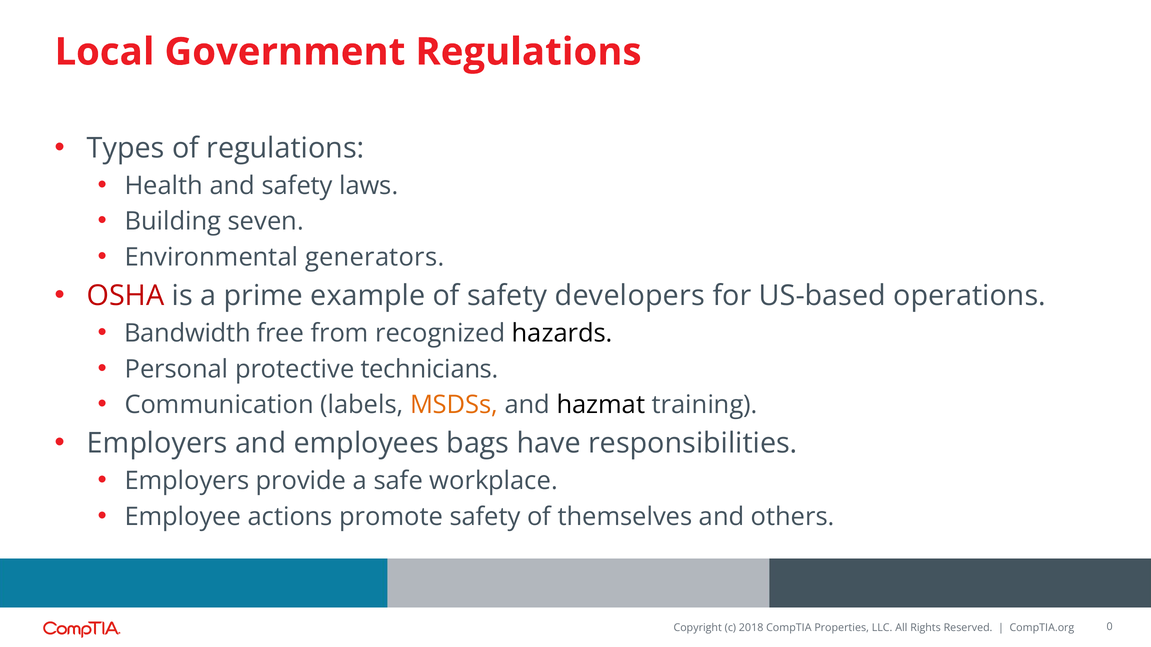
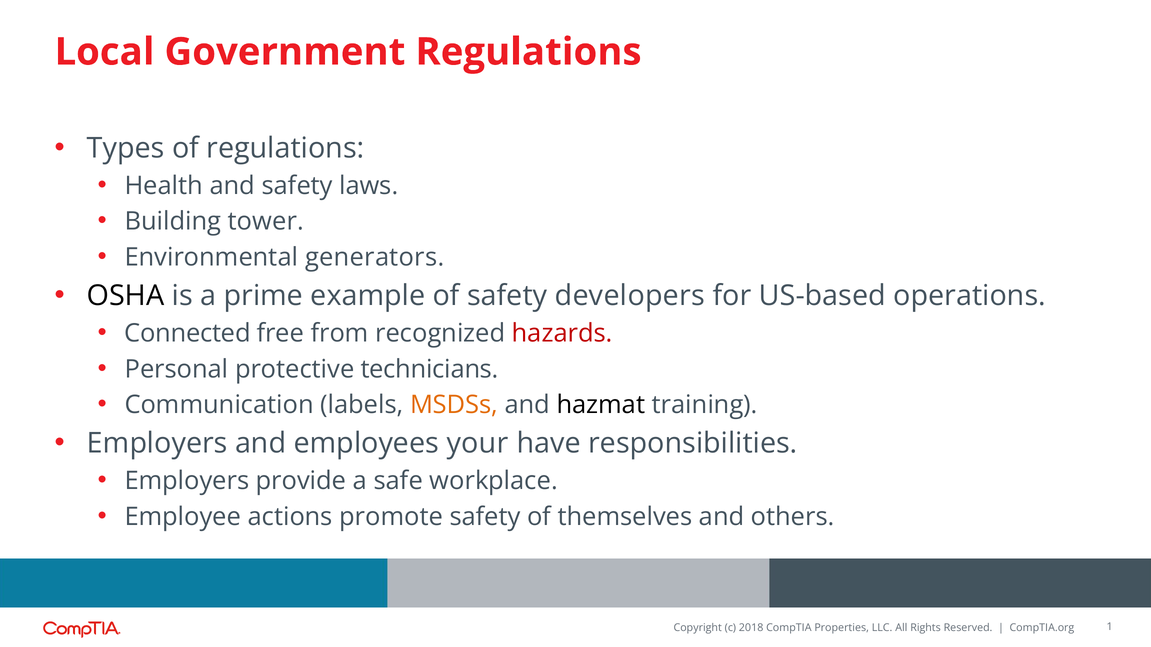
seven: seven -> tower (266, 222)
OSHA colour: red -> black (126, 296)
Bandwidth: Bandwidth -> Connected (187, 334)
hazards colour: black -> red (562, 334)
bags: bags -> your (478, 444)
0: 0 -> 1 (1110, 627)
